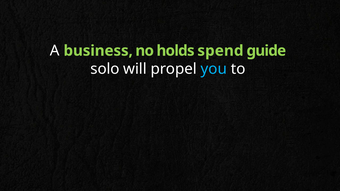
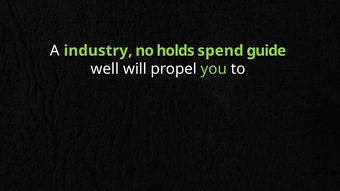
business: business -> industry (98, 51)
solo: solo -> well (105, 69)
you colour: light blue -> light green (214, 69)
